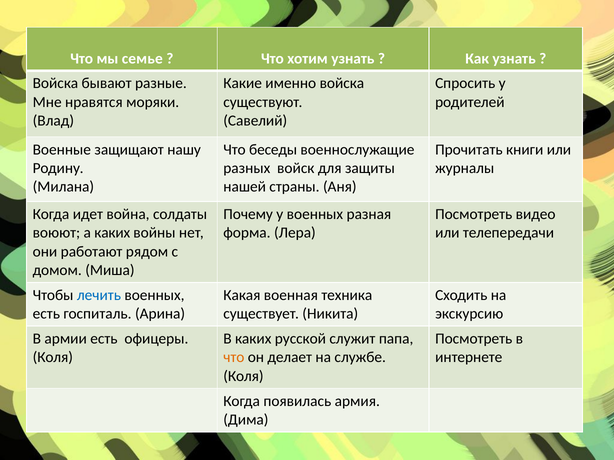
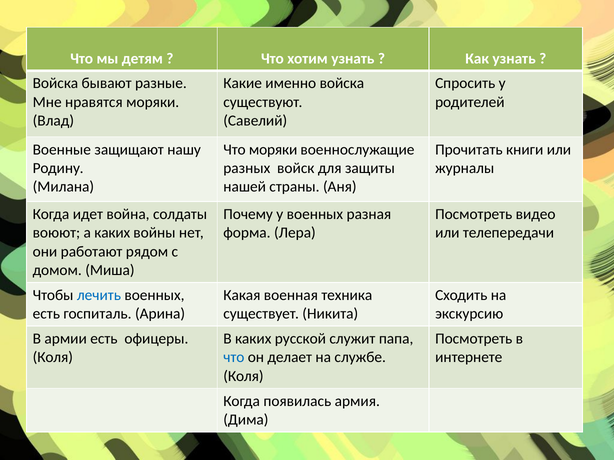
семье: семье -> детям (142, 59)
Что беседы: беседы -> моряки (273, 150)
что colour: orange -> blue (234, 358)
